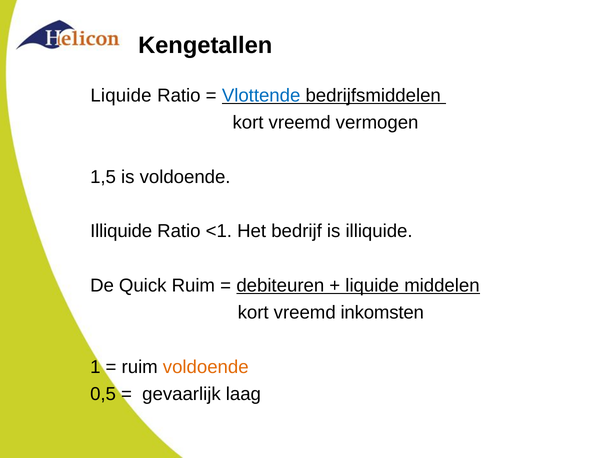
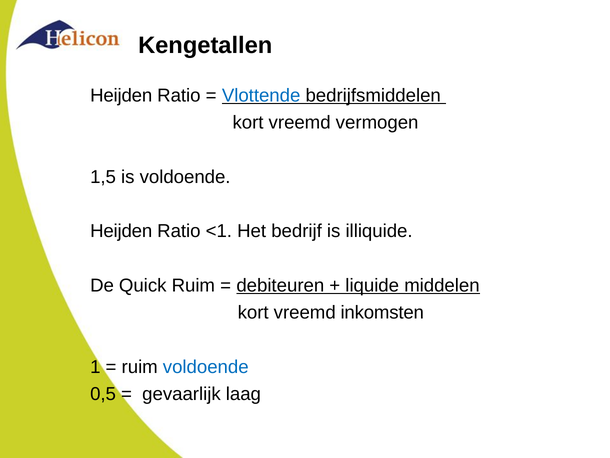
Liquide: Liquide -> Heijden (121, 95)
Illiquide: Illiquide -> Heijden (121, 231)
voldoende colour: orange -> blue (206, 367)
